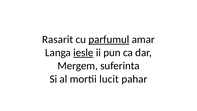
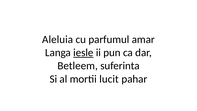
Rasarit: Rasarit -> Aleluia (58, 39)
parfumul underline: present -> none (109, 39)
Mergem: Mergem -> Betleem (78, 66)
